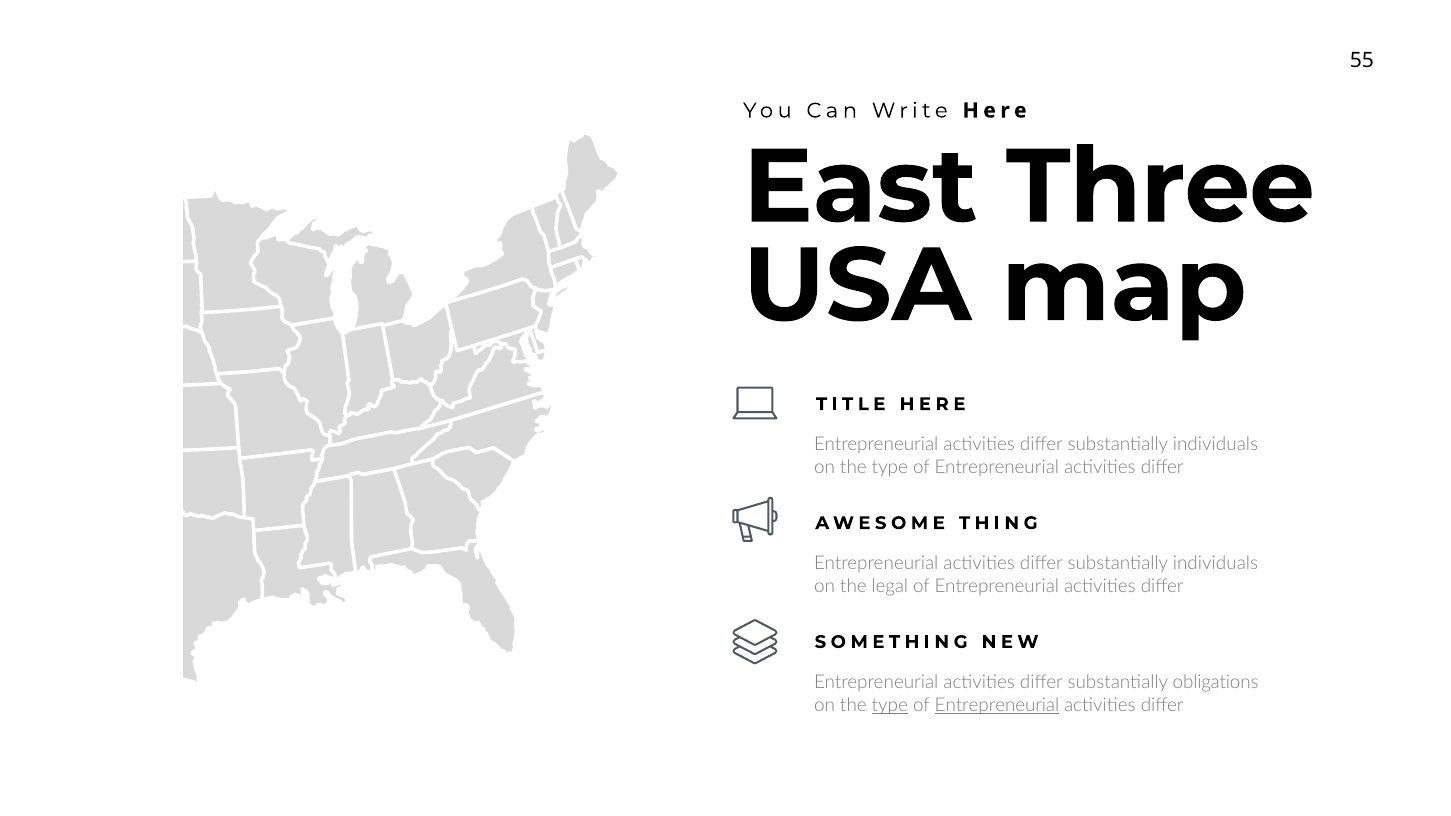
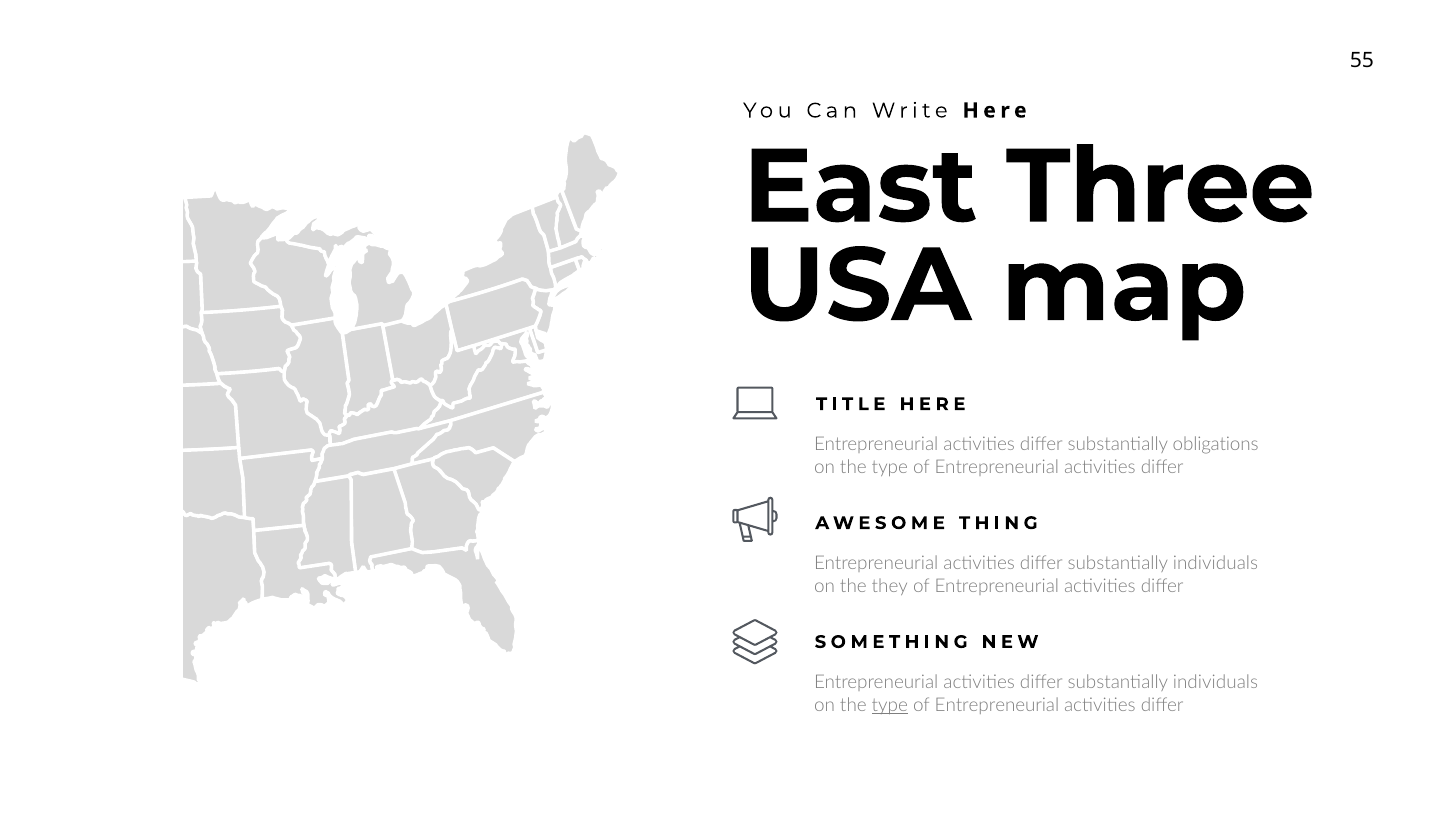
individuals: individuals -> obligations (1216, 445)
legal: legal -> they (890, 586)
obligations: obligations -> individuals (1215, 682)
Entrepreneurial underline: present -> none (997, 705)
